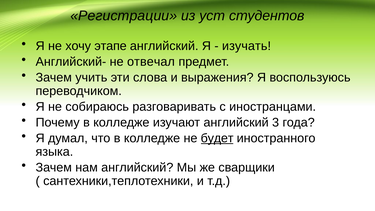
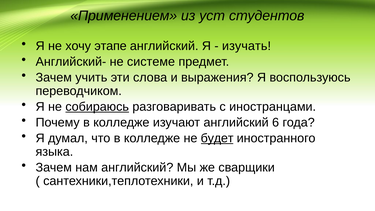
Регистрации: Регистрации -> Применением (124, 16)
отвечал: отвечал -> системе (151, 62)
собираюсь underline: none -> present (97, 107)
3: 3 -> 6 (276, 122)
